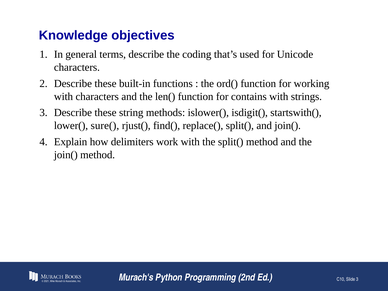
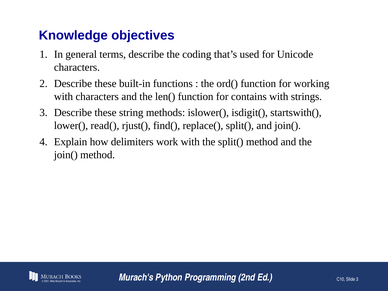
sure(: sure( -> read( (105, 126)
